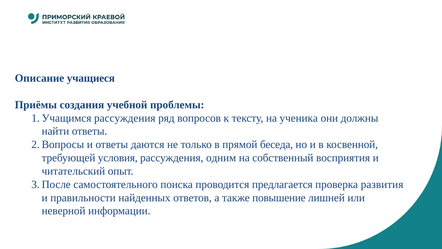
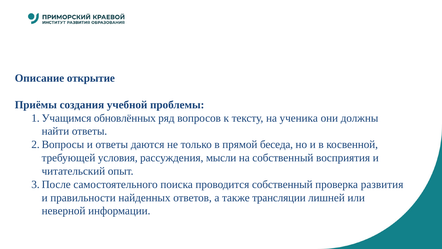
учащиеся: учащиеся -> открытие (91, 78)
рассуждения: рассуждения -> обновлённых (125, 118)
одним: одним -> мысли (221, 158)
проводится предлагается: предлагается -> собственный (282, 184)
повышение: повышение -> трансляции (279, 197)
